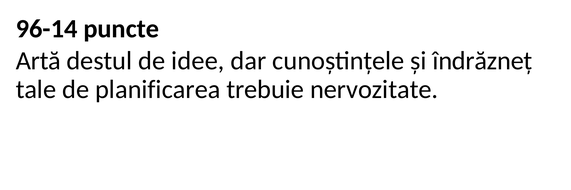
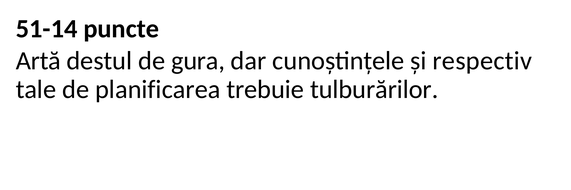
96-14: 96-14 -> 51-14 (47, 29)
idee: idee -> gura (198, 61)
îndrăzneț: îndrăzneț -> respectiv (482, 61)
nervozitate: nervozitate -> tulburărilor (374, 90)
